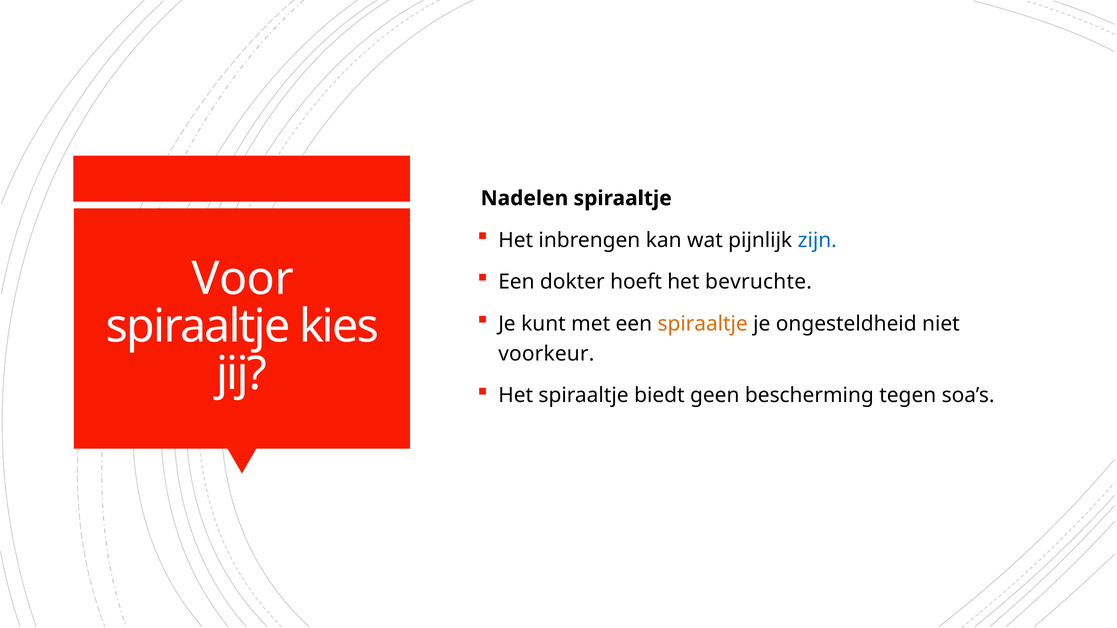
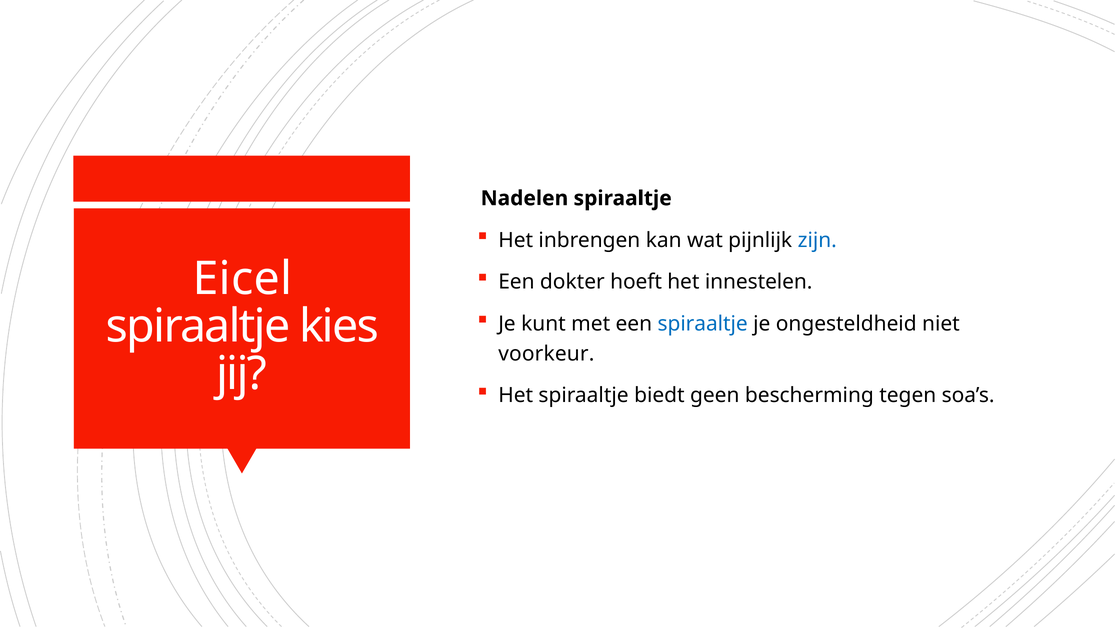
Voor: Voor -> Eicel (242, 279)
bevruchte: bevruchte -> innestelen (759, 282)
spiraaltje colour: orange -> blue (703, 324)
